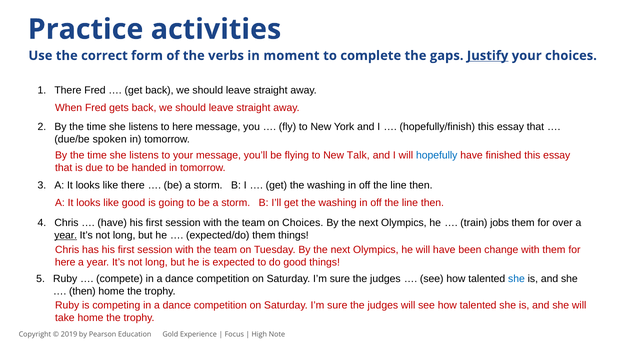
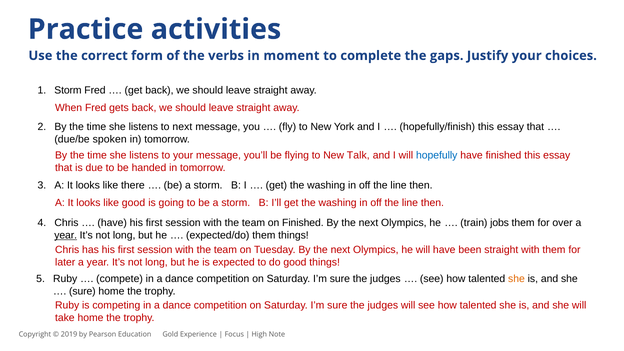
Justify underline: present -> none (488, 56)
There: There -> Storm (68, 90)
to here: here -> next (182, 127)
on Choices: Choices -> Finished (303, 223)
been change: change -> straight (501, 250)
here: here -> later (65, 262)
she colour: blue -> orange (516, 279)
then: then -> sure (82, 291)
